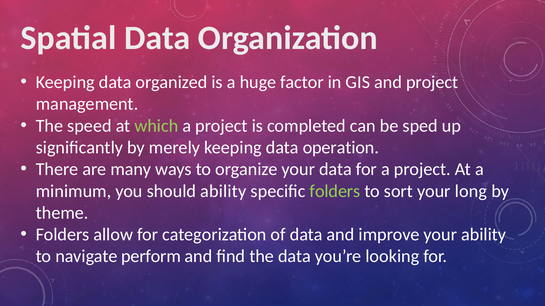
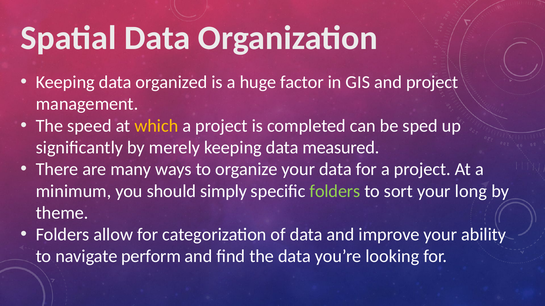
which colour: light green -> yellow (156, 126)
operation: operation -> measured (341, 148)
should ability: ability -> simply (224, 191)
